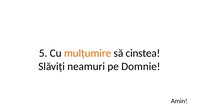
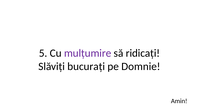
mulțumire colour: orange -> purple (88, 53)
cinstea: cinstea -> ridicați (143, 53)
neamuri: neamuri -> bucurați (86, 66)
